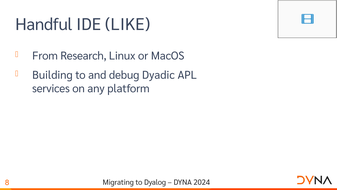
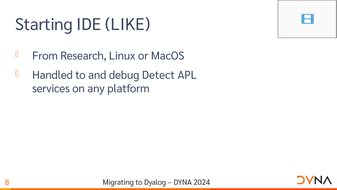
Handful: Handful -> Starting (44, 24)
Building: Building -> Handled (52, 75)
Dyadic: Dyadic -> Detect (158, 75)
